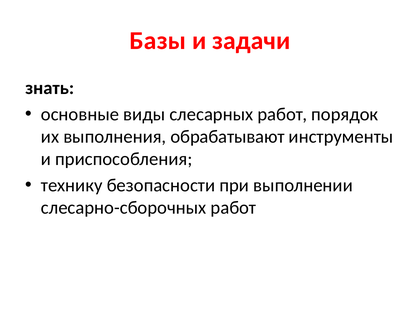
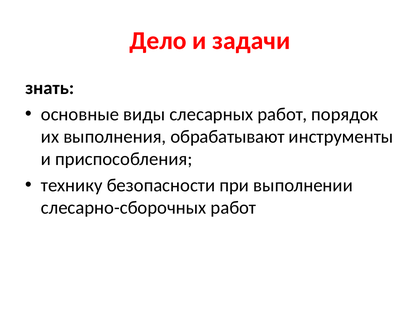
Базы: Базы -> Дело (158, 41)
